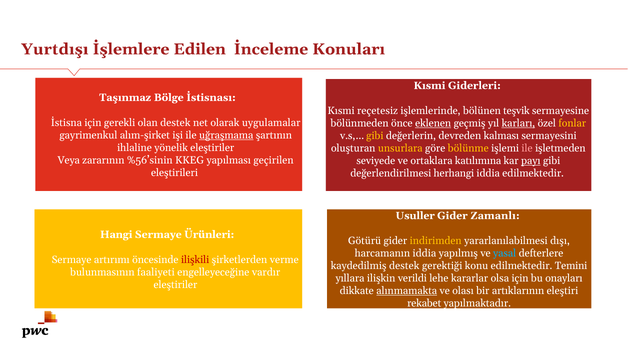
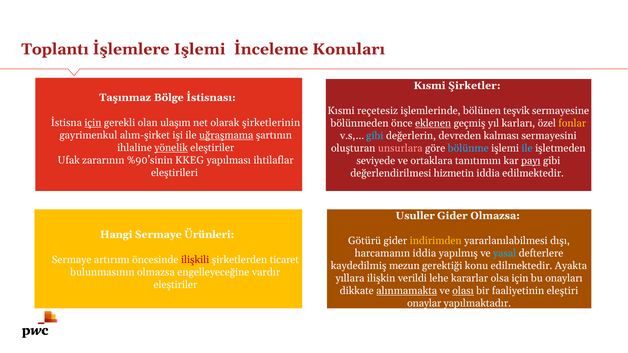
Yurtdışı: Yurtdışı -> Toplantı (55, 49)
İşlemlere Edilen: Edilen -> Işlemi (200, 49)
Giderleri: Giderleri -> Şirketler (474, 86)
için underline: none -> present (93, 123)
olan destek: destek -> ulaşım (175, 123)
uygulamalar: uygulamalar -> şirketlerinin (271, 123)
karları underline: present -> none (518, 123)
gibi colour: yellow -> light blue (375, 136)
yönelik underline: none -> present (171, 148)
unsurlara colour: yellow -> pink (400, 148)
bölünme colour: yellow -> light blue (468, 148)
ile colour: pink -> light blue (527, 148)
Veya: Veya -> Ufak (69, 160)
%56’sinin: %56’sinin -> %90’sinin (150, 160)
geçirilen: geçirilen -> ihtilaflar (274, 160)
katılımına: katılımına -> tanıtımını (478, 161)
herhangi: herhangi -> hizmetin (454, 173)
Gider Zamanlı: Zamanlı -> Olmazsa (495, 216)
verme: verme -> ticaret (284, 260)
kaydedilmiş destek: destek -> mezun (404, 266)
Temini: Temini -> Ayakta (571, 266)
bulunmasının faaliyeti: faaliyeti -> olmazsa (156, 272)
olası underline: none -> present (463, 291)
artıklarının: artıklarının -> faaliyetinin (518, 291)
rekabet: rekabet -> onaylar (424, 304)
